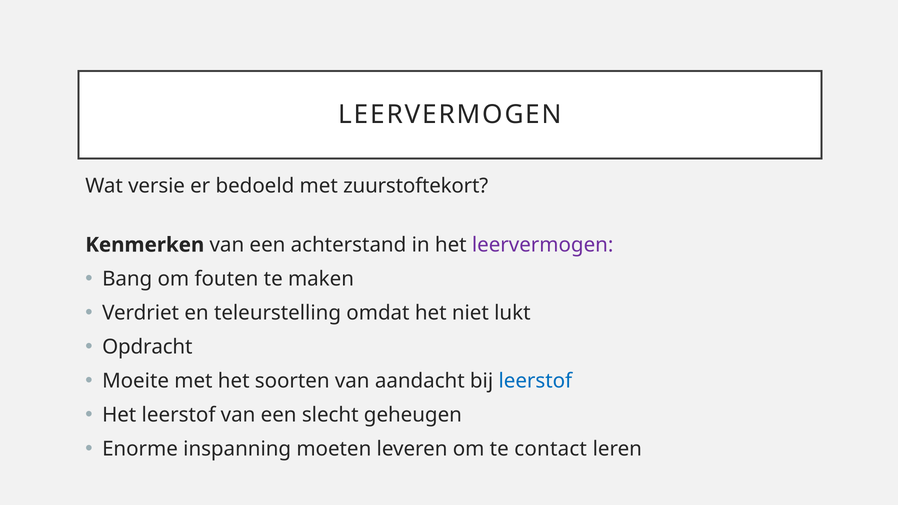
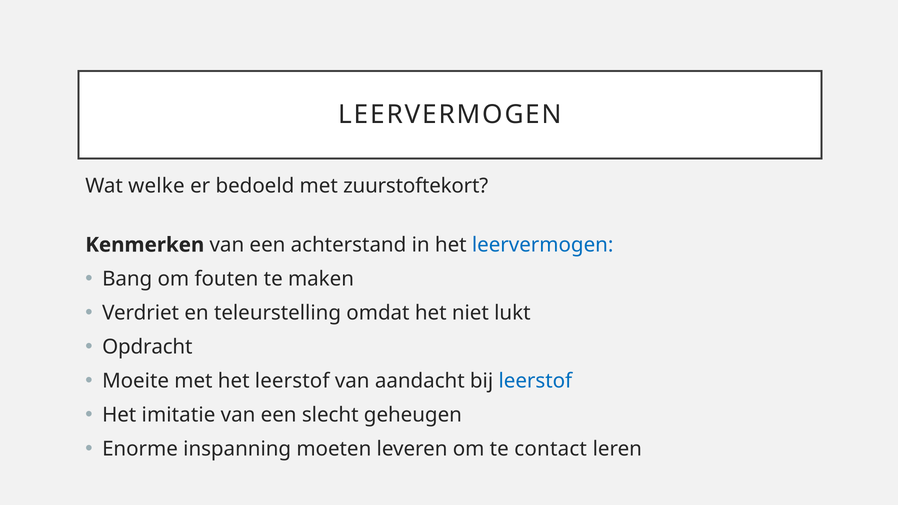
versie: versie -> welke (156, 186)
leervermogen colour: purple -> blue (543, 245)
het soorten: soorten -> leerstof (292, 381)
Het leerstof: leerstof -> imitatie (179, 415)
